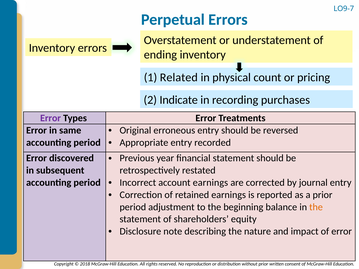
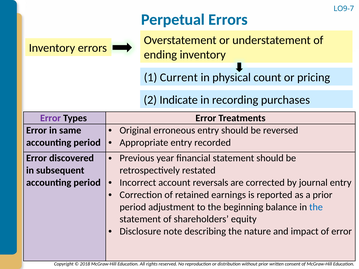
Related: Related -> Current (179, 78)
account earnings: earnings -> reversals (211, 183)
the colour: orange -> blue (316, 207)
